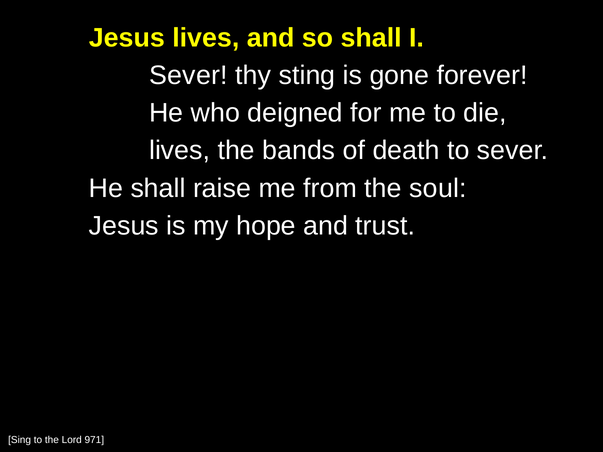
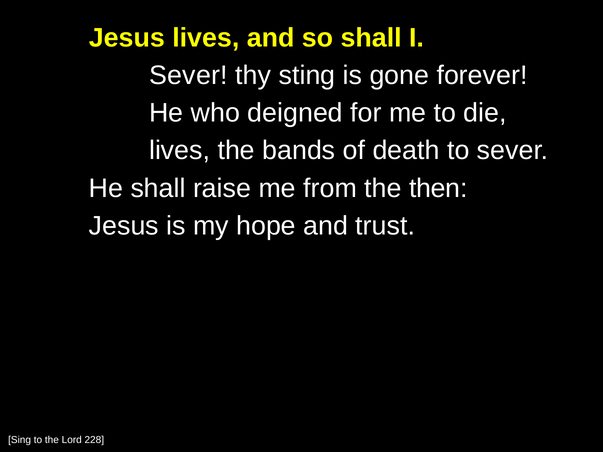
soul: soul -> then (438, 188)
971: 971 -> 228 (94, 440)
